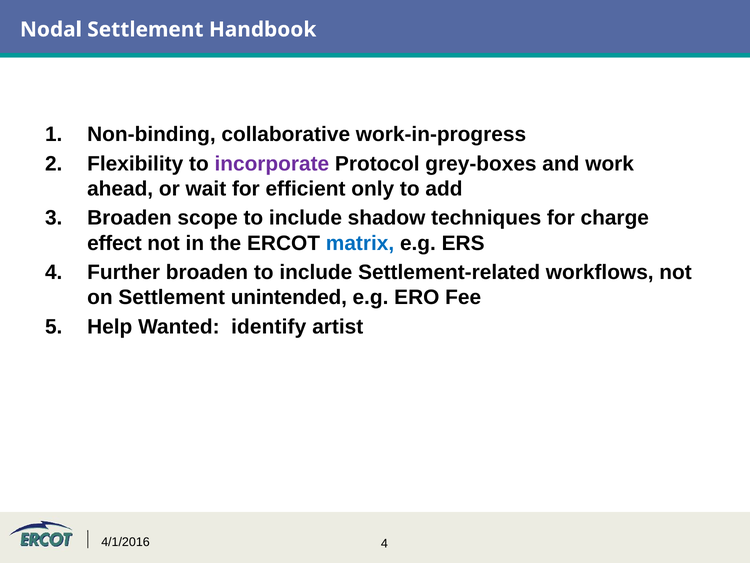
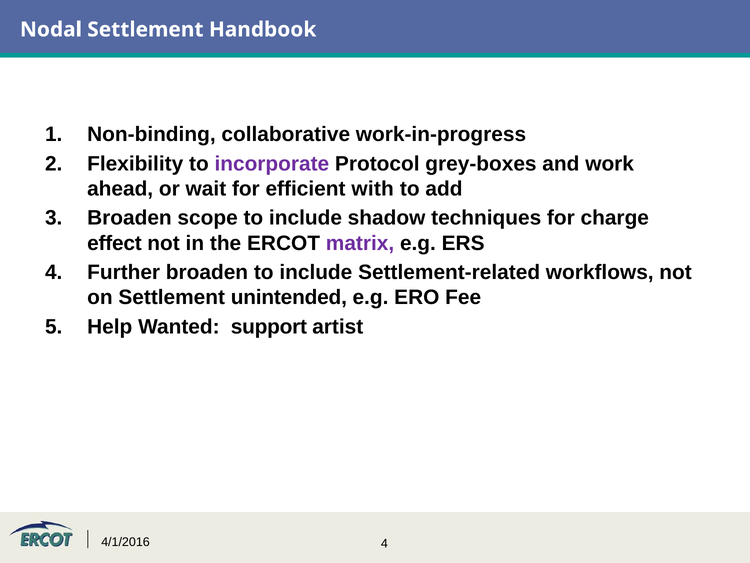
only: only -> with (373, 189)
matrix colour: blue -> purple (360, 243)
identify: identify -> support (269, 326)
